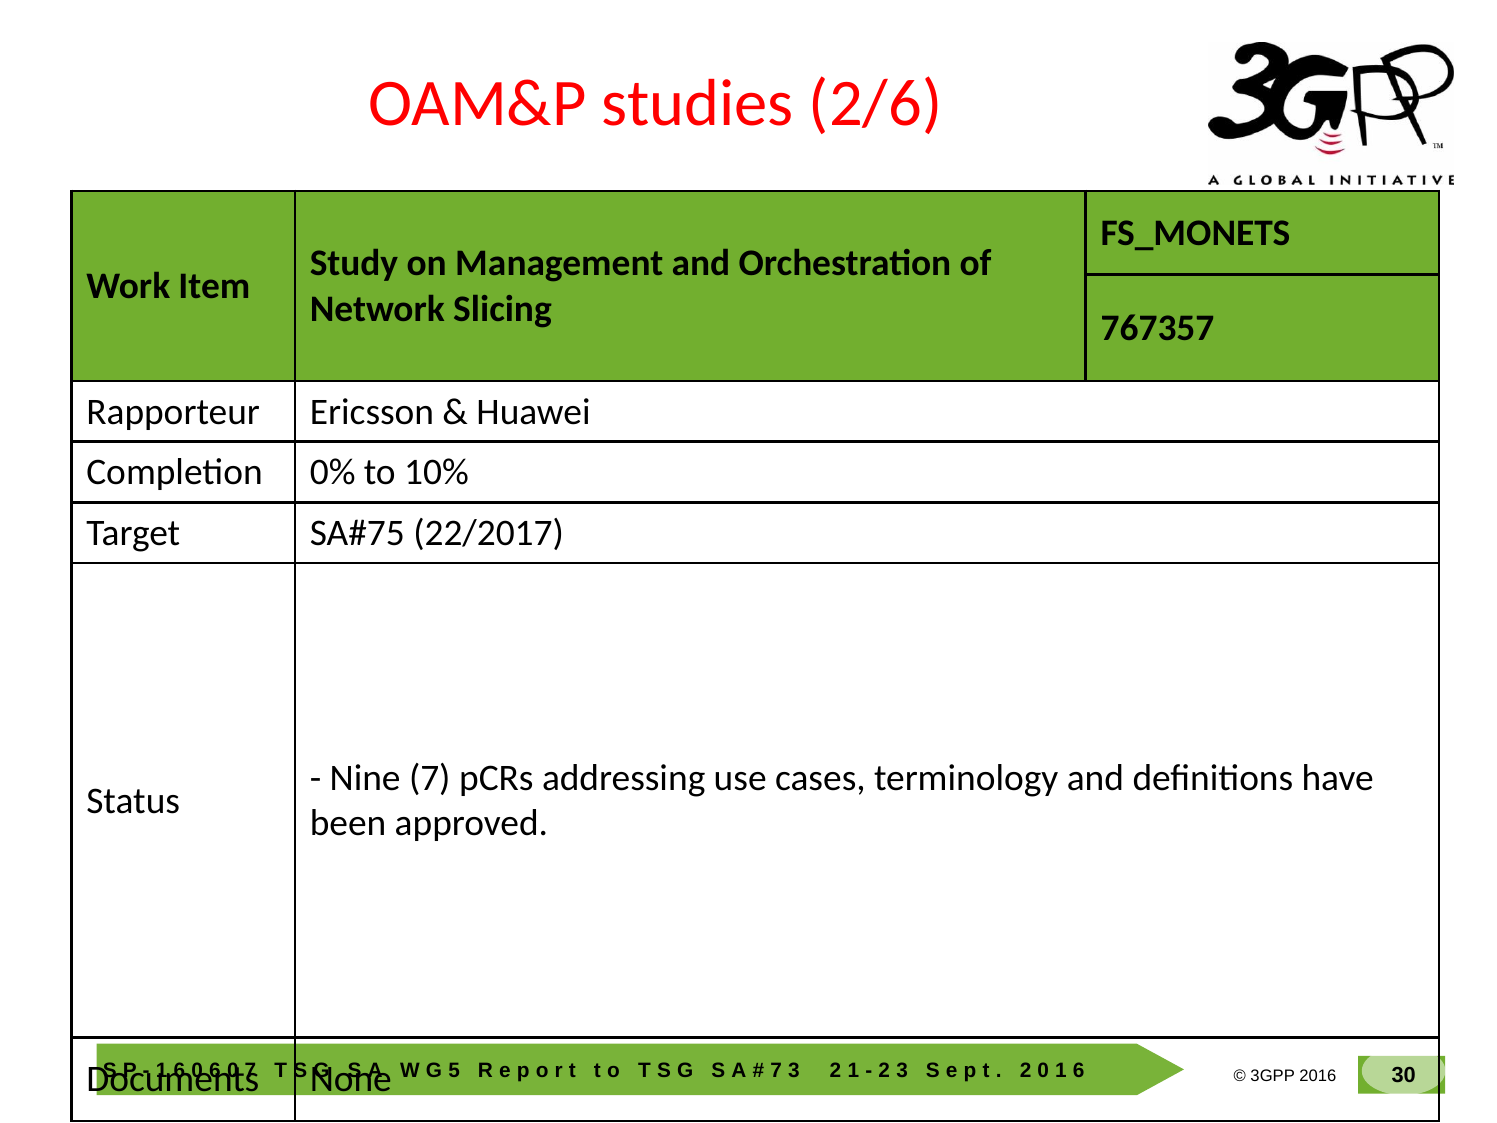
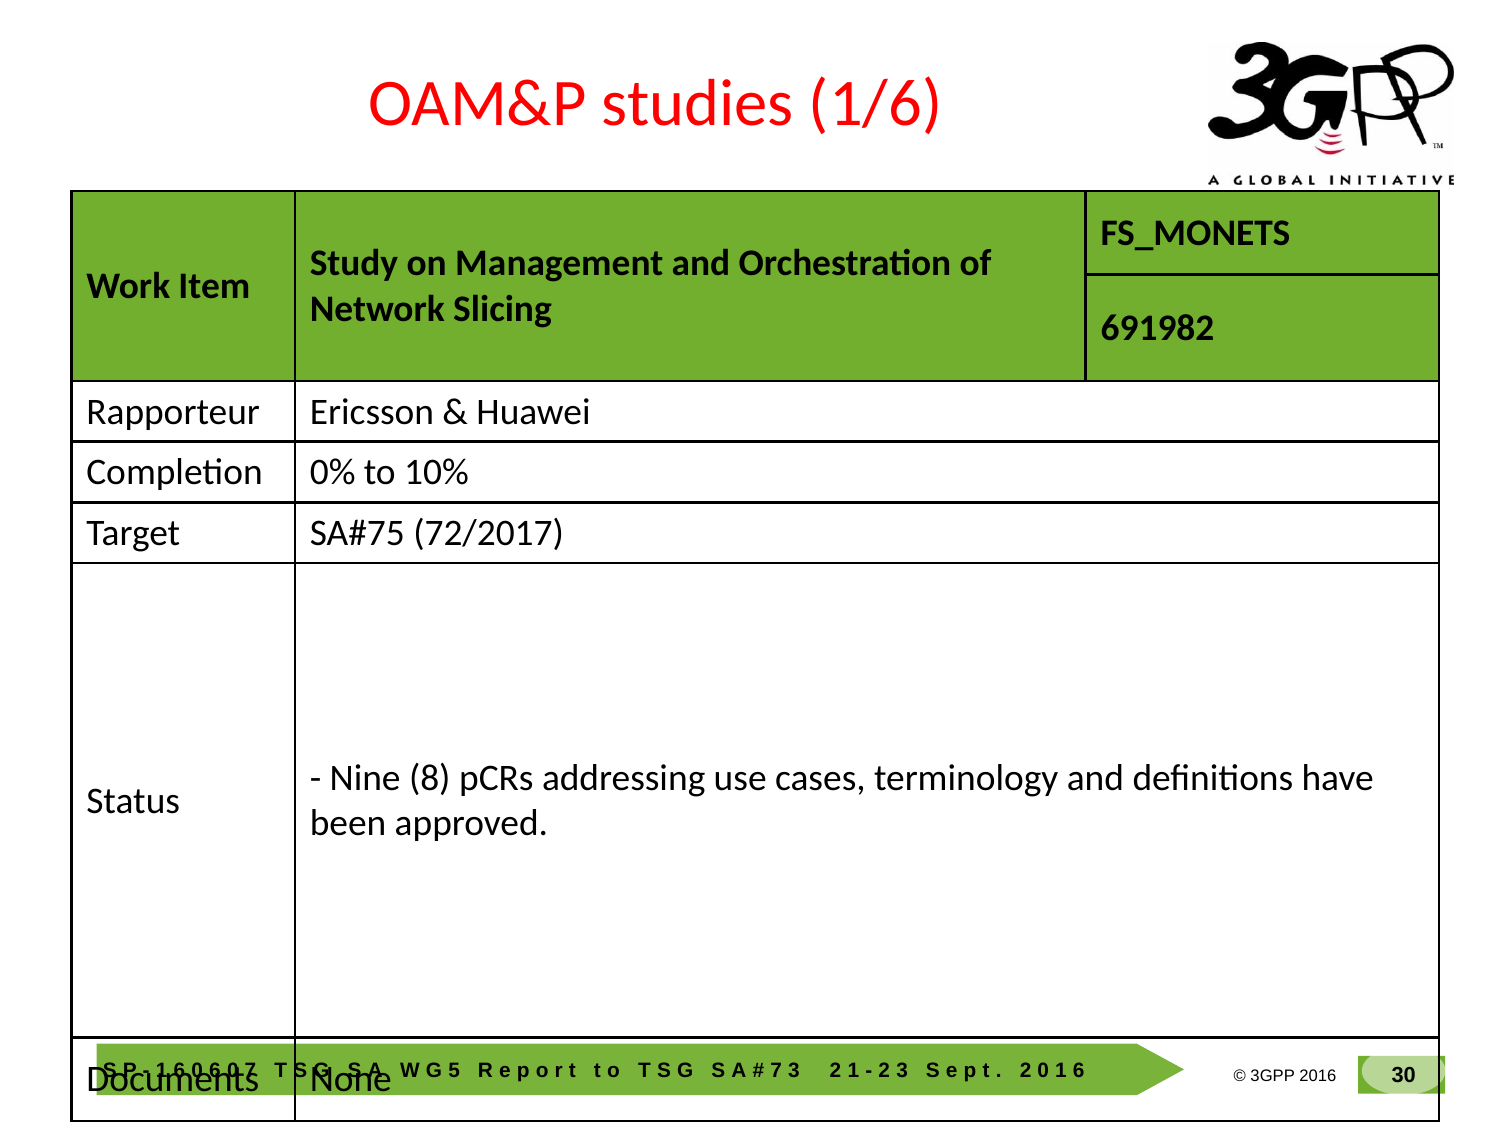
2/6: 2/6 -> 1/6 (876, 103)
767357: 767357 -> 691982 (1158, 328)
22/2017: 22/2017 -> 72/2017 (489, 533)
Nine 7: 7 -> 8 (430, 778)
